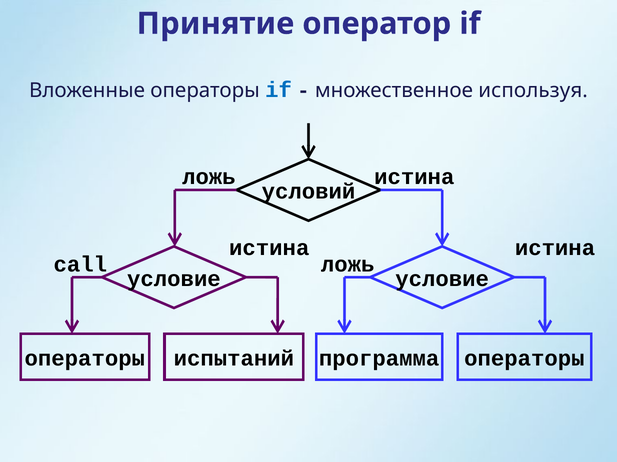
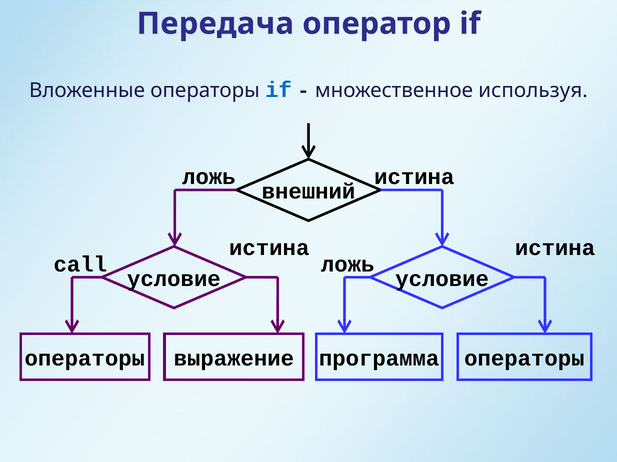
Принятие: Принятие -> Передача (215, 24)
условий: условий -> внешний (308, 192)
испытаний: испытаний -> выражение (234, 359)
